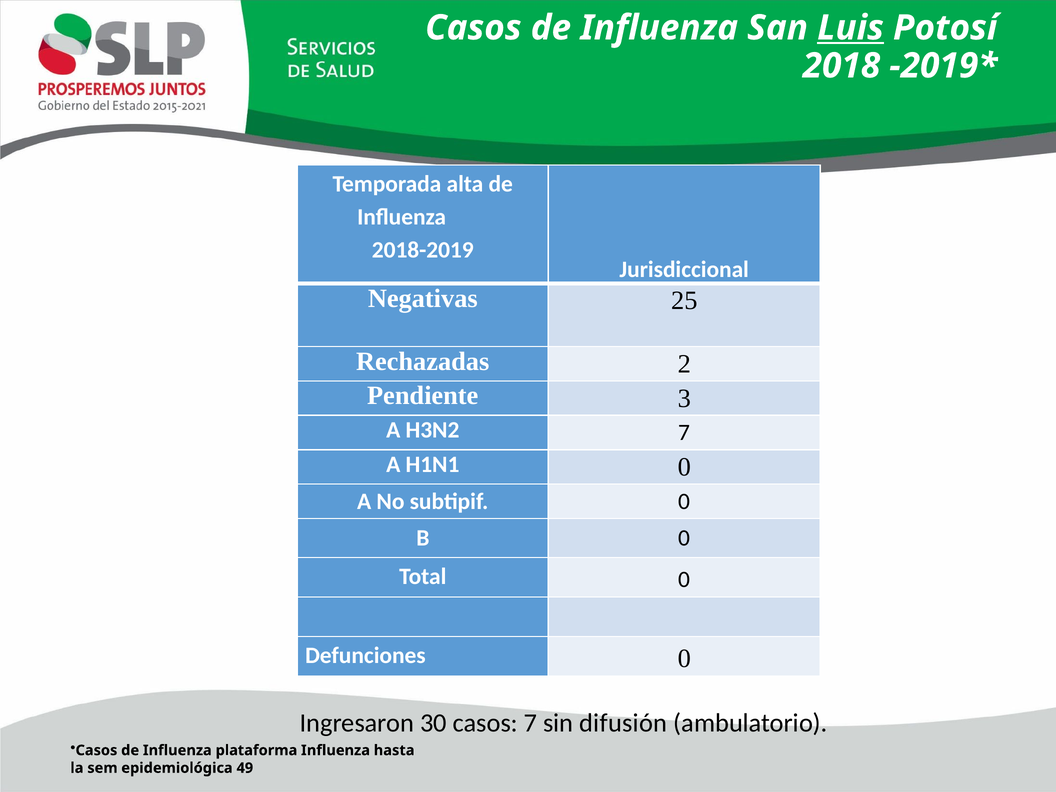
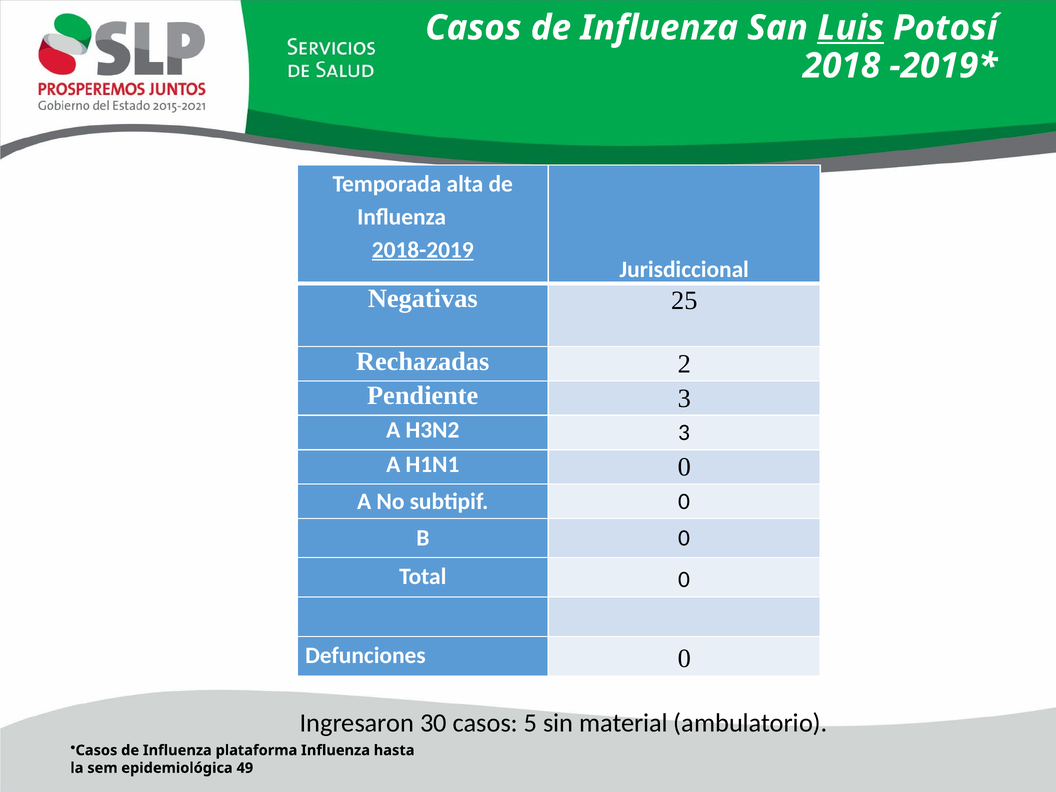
2018-2019 underline: none -> present (423, 250)
H3N2 7: 7 -> 3 (684, 433)
casos 7: 7 -> 5 (530, 723)
difusión: difusión -> material (623, 723)
